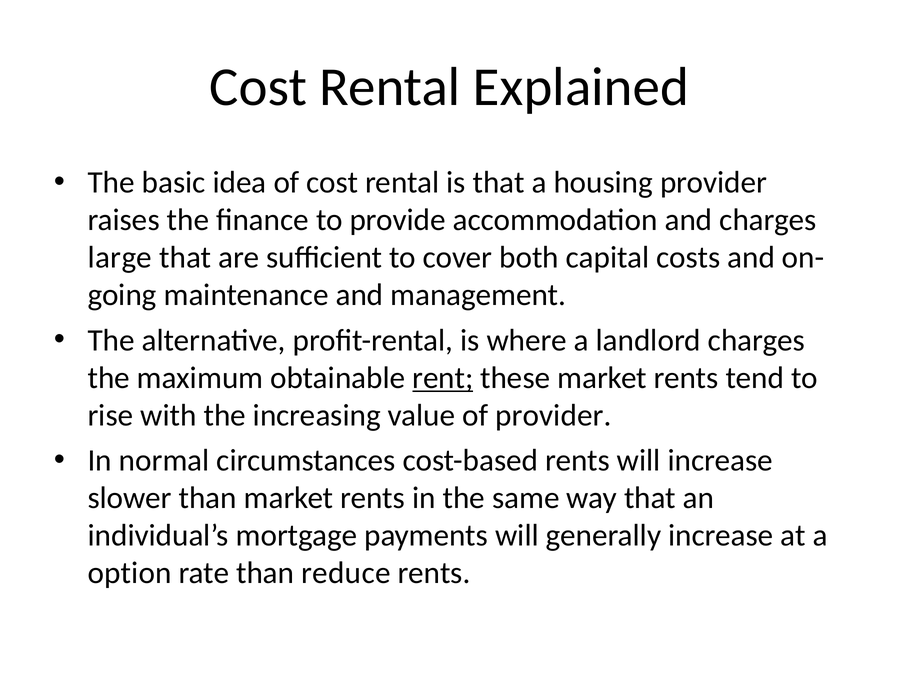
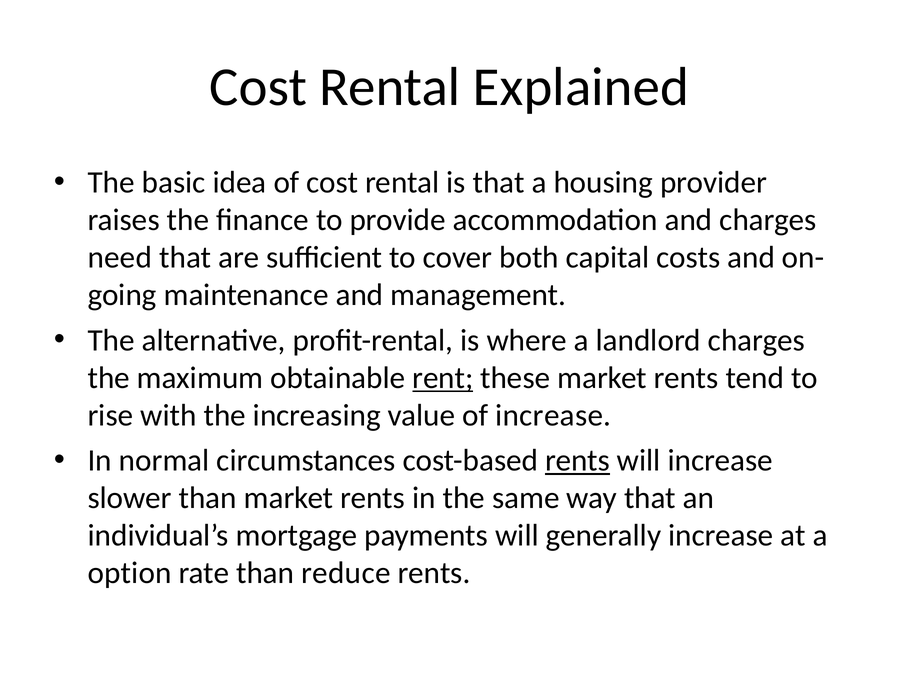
large: large -> need (120, 258)
of provider: provider -> increase (553, 415)
rents underline: none -> present (578, 461)
